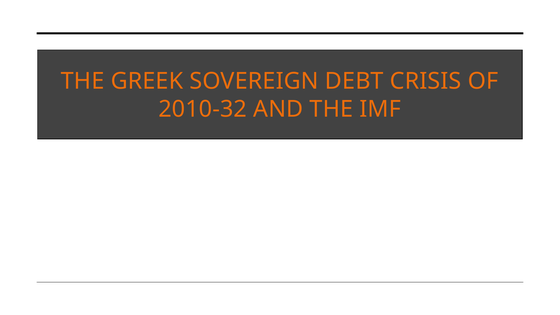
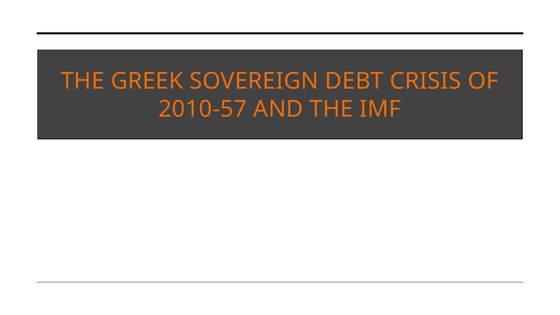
2010-32: 2010-32 -> 2010-57 (203, 109)
